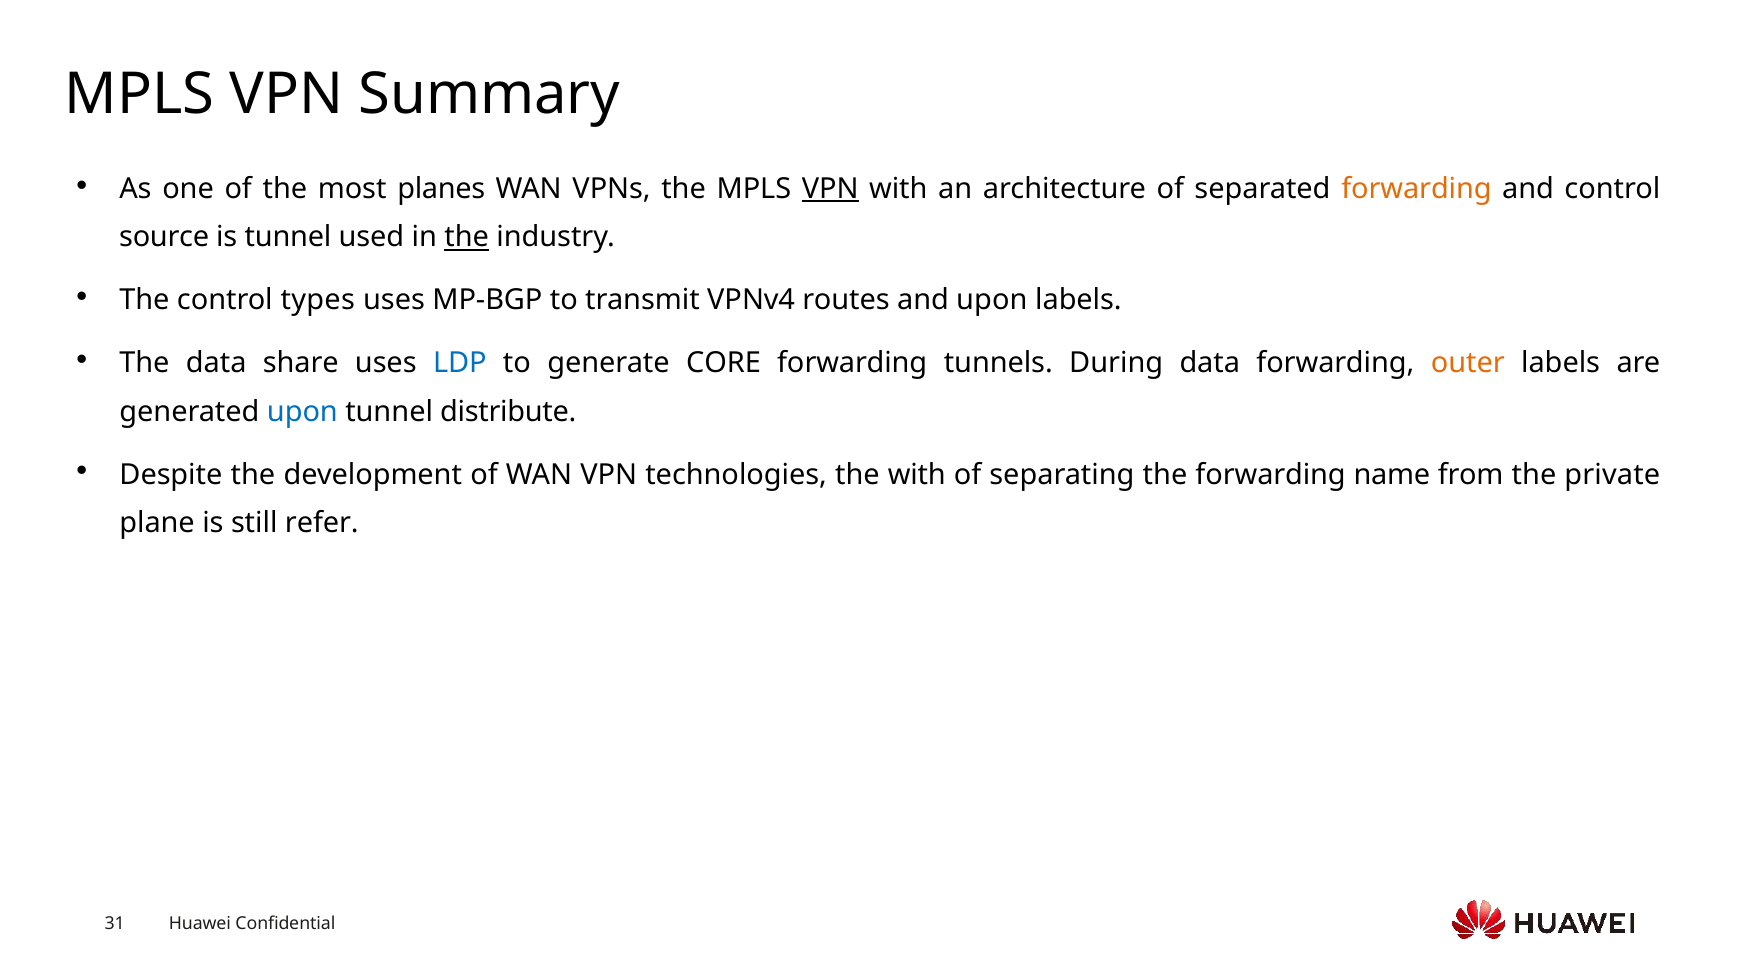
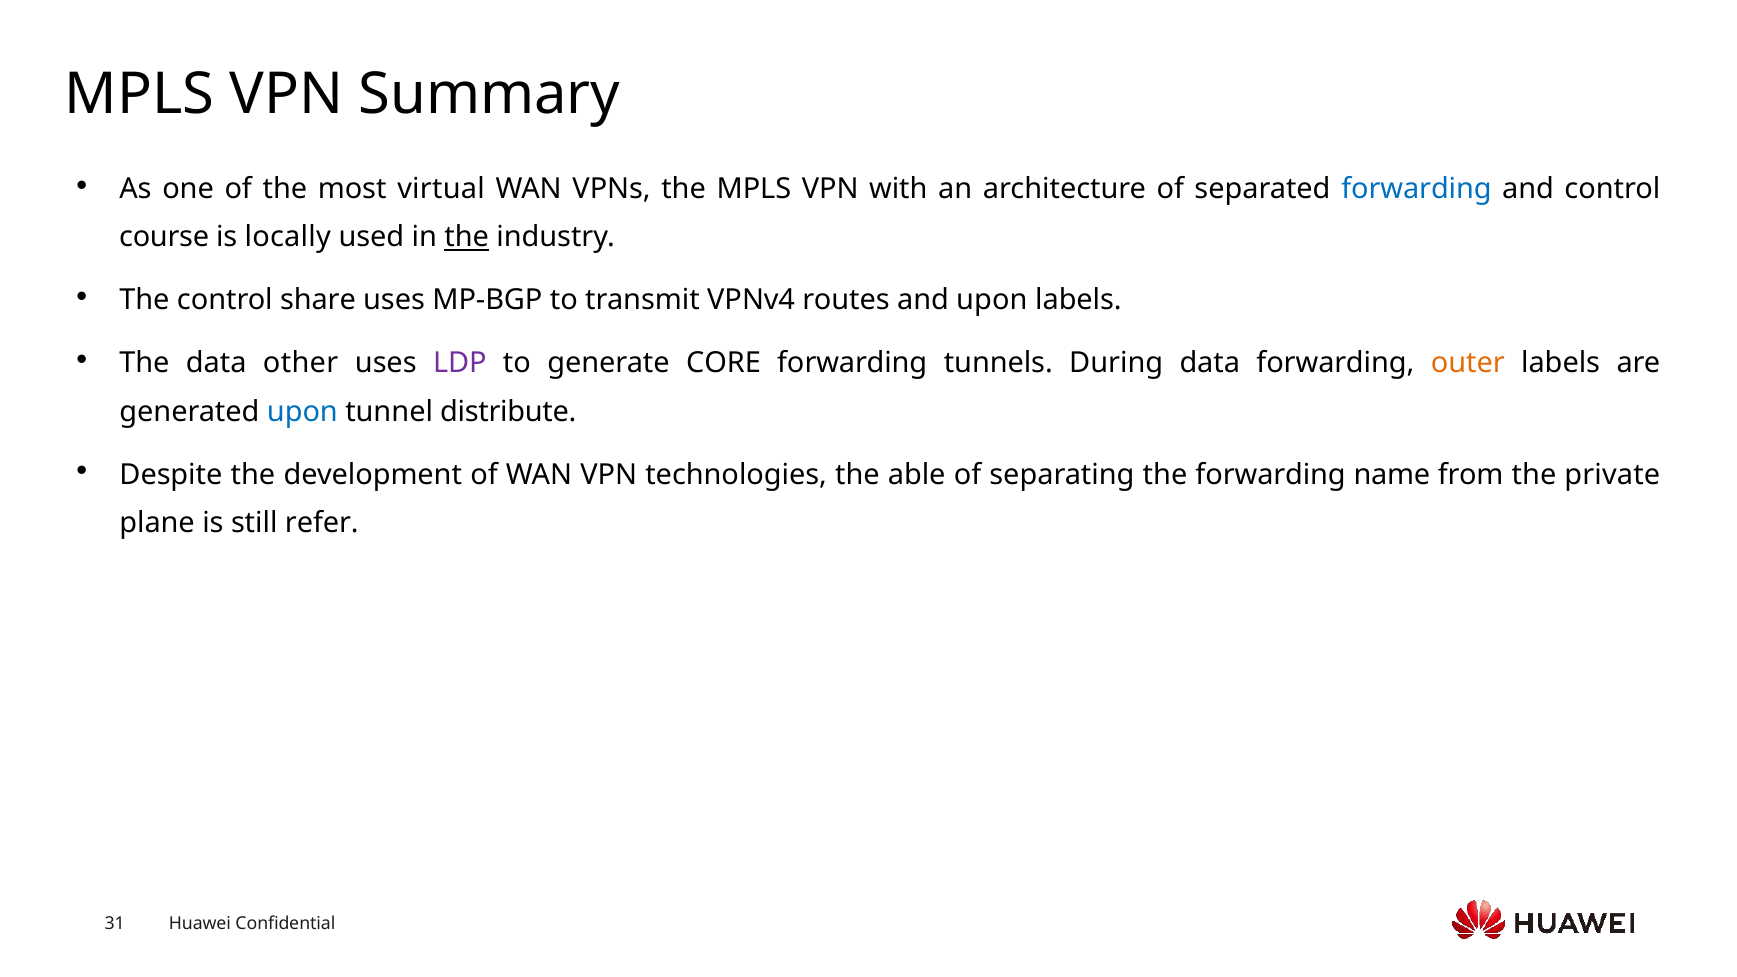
planes: planes -> virtual (441, 189)
VPN underline: present -> none (830, 189)
forwarding colour: orange -> blue (1416, 189)
source: source -> course (164, 237)
is tunnel: tunnel -> locally (288, 237)
types: types -> share (318, 300)
share: share -> other (301, 363)
LDP colour: blue -> purple (460, 363)
the with: with -> able (917, 475)
